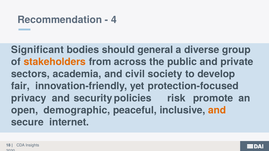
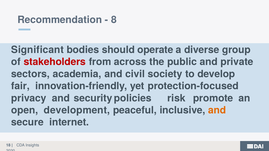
4: 4 -> 8 (114, 20)
general: general -> operate (155, 50)
stakeholders colour: orange -> red (55, 62)
demographic: demographic -> development (77, 110)
